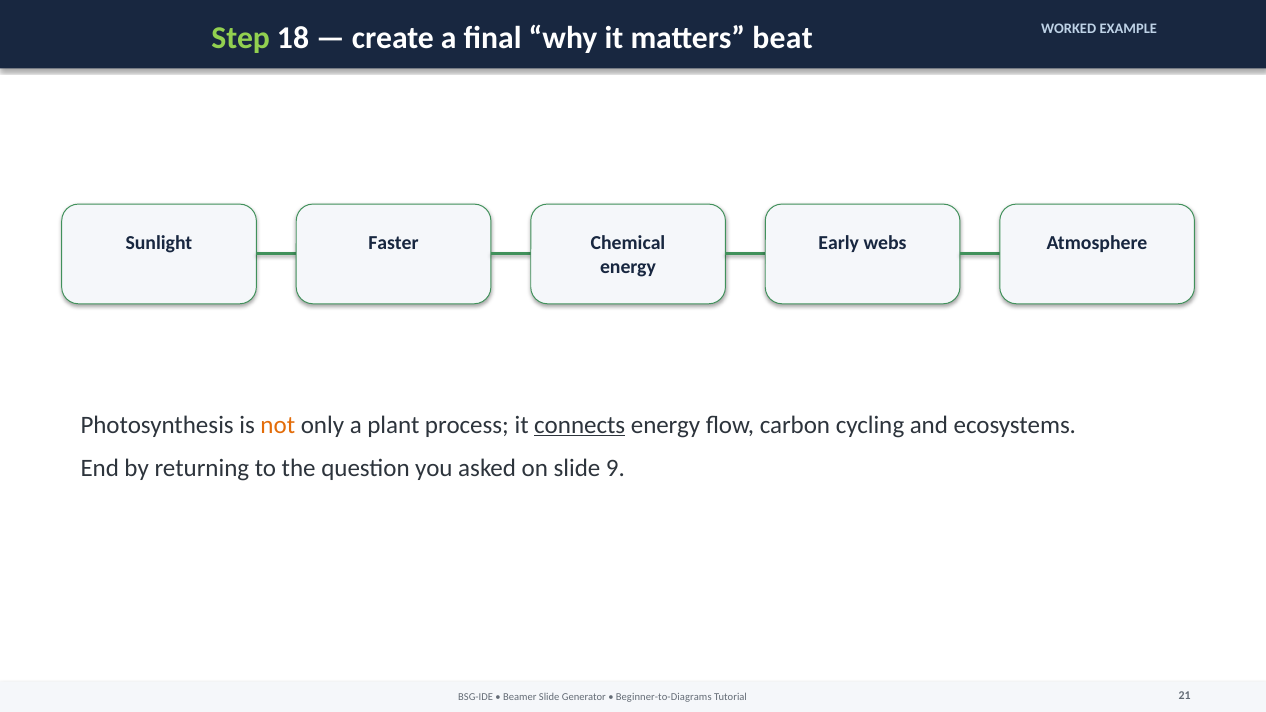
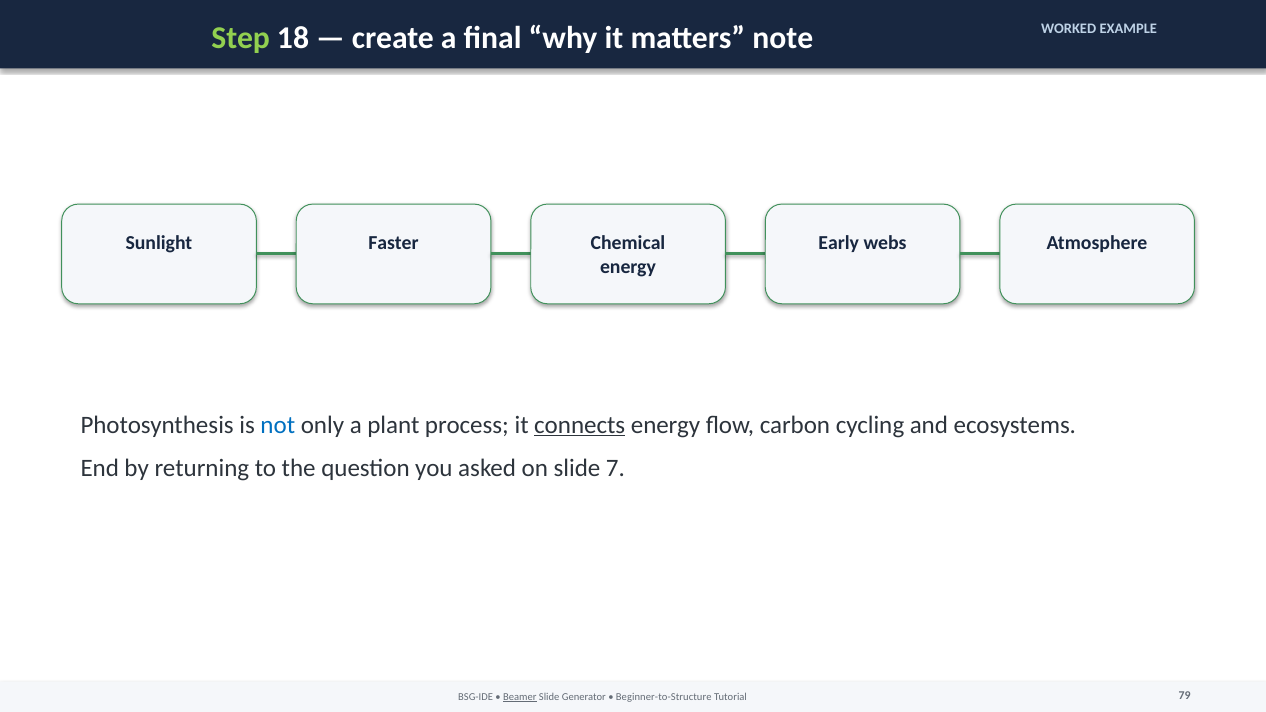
beat: beat -> note (783, 38)
not colour: orange -> blue (278, 425)
9: 9 -> 7 (615, 468)
Beamer underline: none -> present (520, 697)
Beginner-to-Diagrams: Beginner-to-Diagrams -> Beginner-to-Structure (664, 697)
21: 21 -> 79 (1185, 695)
